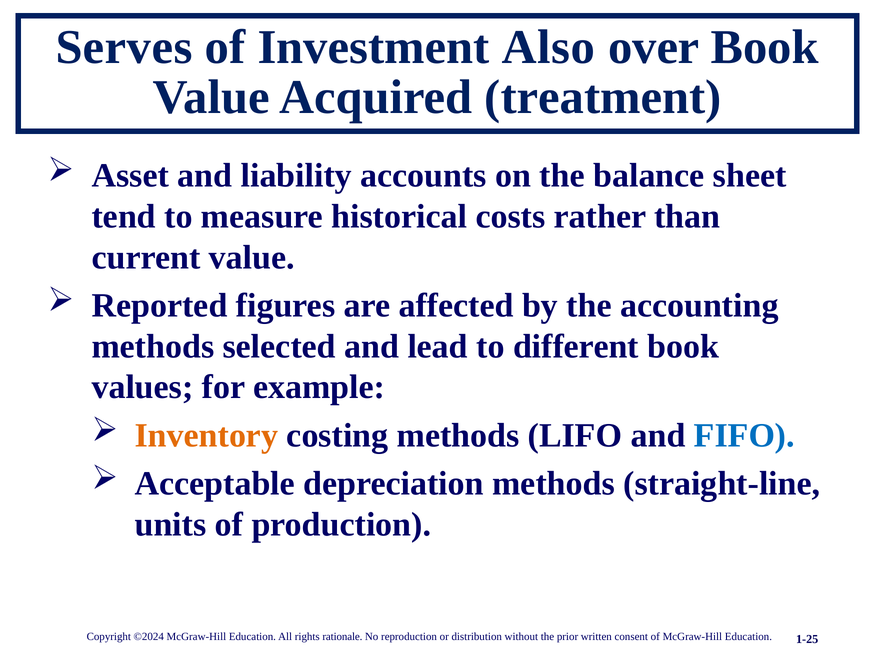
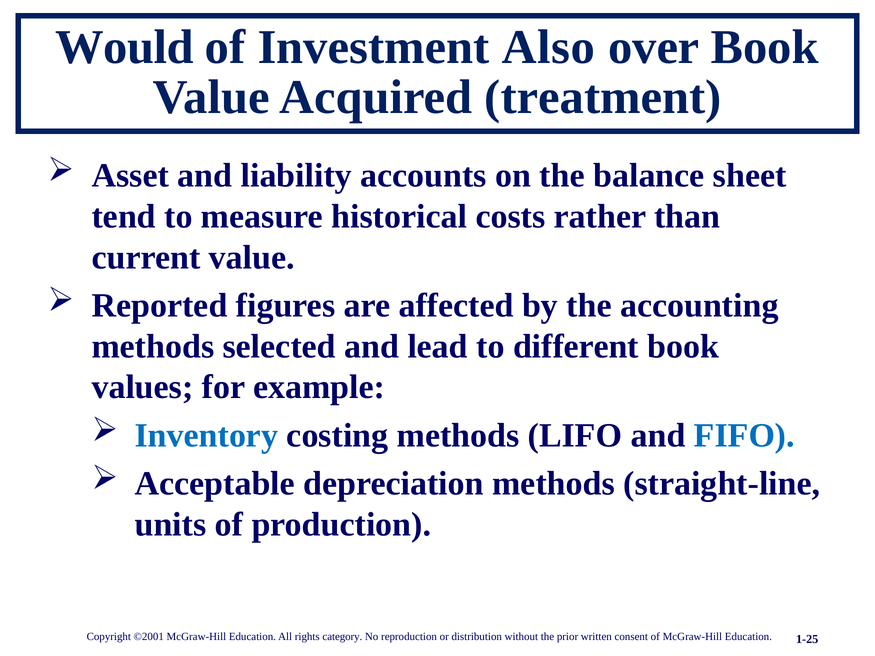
Serves: Serves -> Would (124, 47)
Inventory colour: orange -> blue (206, 436)
©2024: ©2024 -> ©2001 (149, 637)
rationale: rationale -> category (342, 637)
